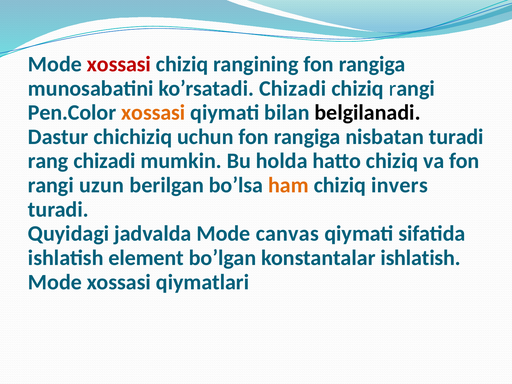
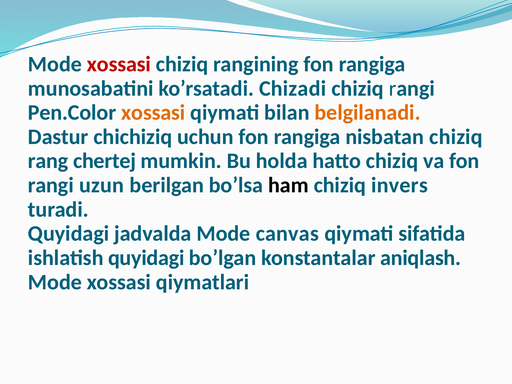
belgilanadi colour: black -> orange (368, 113)
nisbatan turadi: turadi -> chiziq (456, 137)
rang chizadi: chizadi -> chertej (105, 161)
ham colour: orange -> black (288, 185)
ishlatish element: element -> quyidagi (146, 258)
konstantalar ishlatish: ishlatish -> aniqlash (421, 258)
